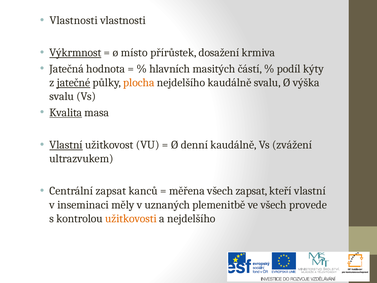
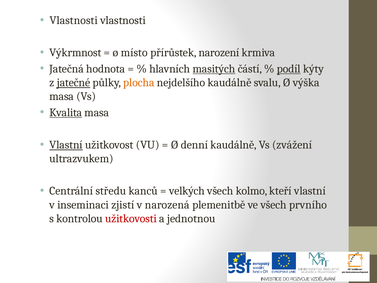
Výkrmnost underline: present -> none (75, 53)
dosažení: dosažení -> narození (219, 53)
masitých underline: none -> present (214, 69)
podíl underline: none -> present (289, 69)
svalu: svalu -> masa (62, 96)
Centrální zapsat: zapsat -> středu (111, 191)
měřena: měřena -> velkých (187, 191)
všech zapsat: zapsat -> kolmo (251, 191)
měly: měly -> zjistí (123, 205)
uznaných: uznaných -> narozená (167, 205)
provede: provede -> prvního (308, 205)
užitkovosti colour: orange -> red (131, 218)
a nejdelšího: nejdelšího -> jednotnou (191, 218)
